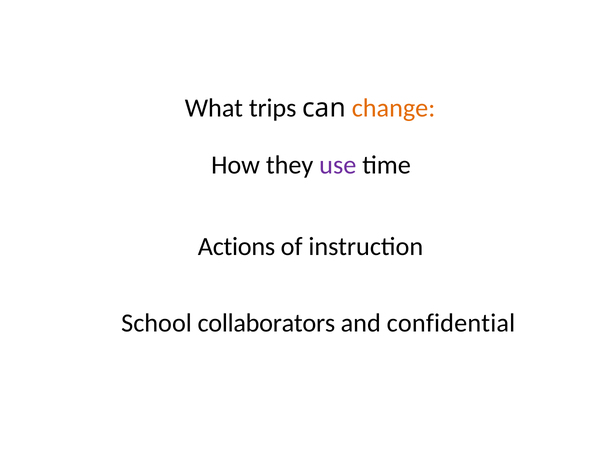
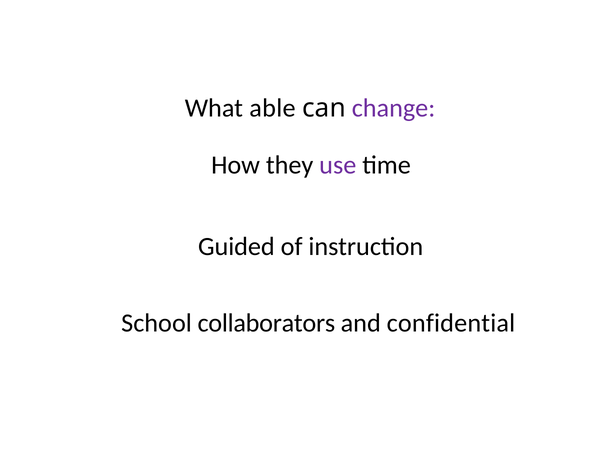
trips: trips -> able (272, 108)
change colour: orange -> purple (394, 108)
Actions: Actions -> Guided (236, 247)
